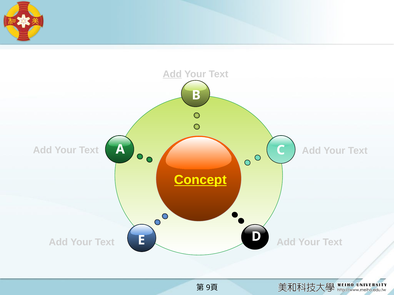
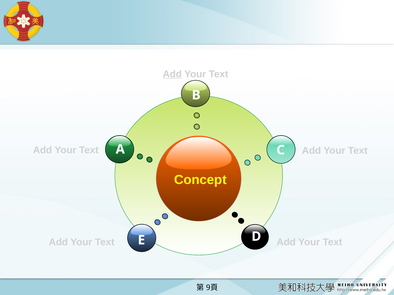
Concept underline: present -> none (200, 180)
